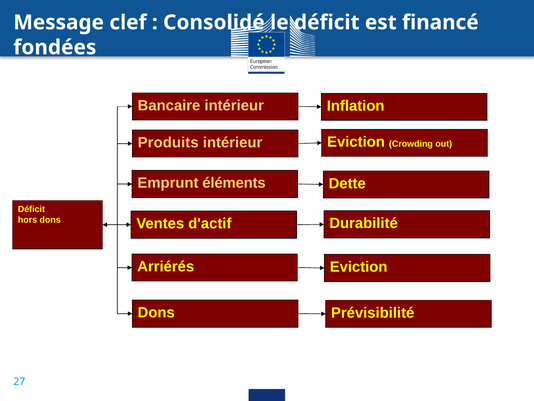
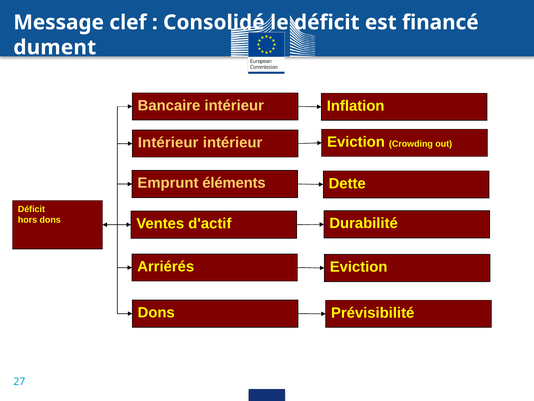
fondées: fondées -> dument (55, 47)
Produits: Produits -> Intérieur (168, 142)
